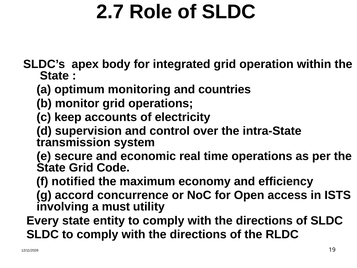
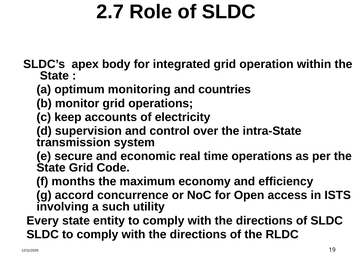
notified: notified -> months (73, 181)
must: must -> such (116, 207)
